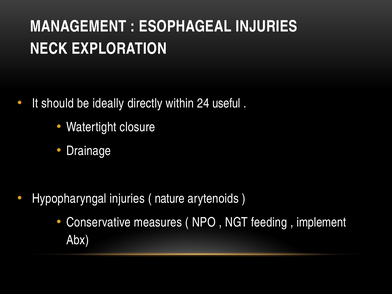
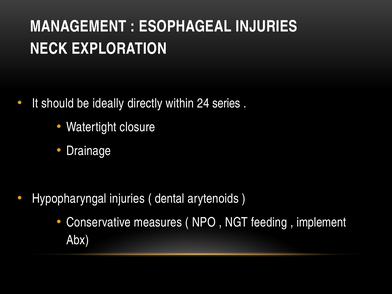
useful: useful -> series (226, 103)
nature: nature -> dental (170, 198)
